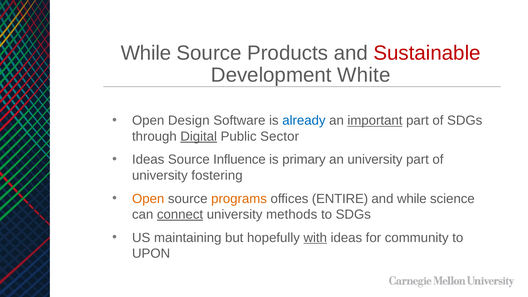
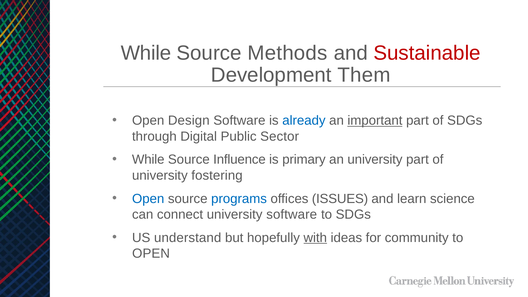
Products: Products -> Methods (288, 53)
White: White -> Them (364, 75)
Digital underline: present -> none (199, 136)
Ideas: Ideas -> While (148, 160)
Open colour: orange -> blue (148, 199)
programs colour: orange -> blue (239, 199)
ENTIRE: ENTIRE -> ISSUES (340, 199)
and while: while -> learn (412, 199)
connect underline: present -> none (180, 214)
university methods: methods -> software (292, 214)
maintaining: maintaining -> understand (188, 238)
UPON: UPON -> OPEN (151, 254)
